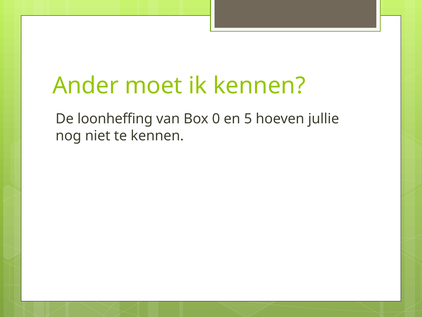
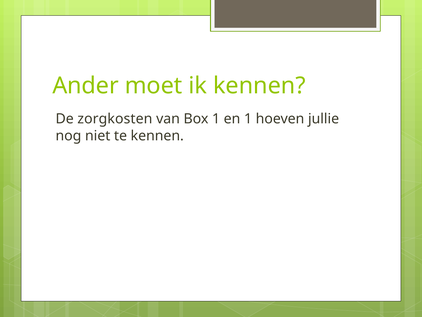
loonheffing: loonheffing -> zorgkosten (115, 119)
Box 0: 0 -> 1 (216, 119)
en 5: 5 -> 1 (248, 119)
